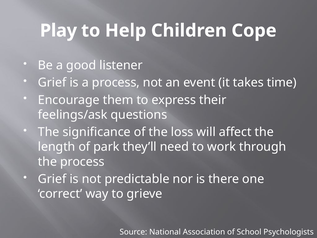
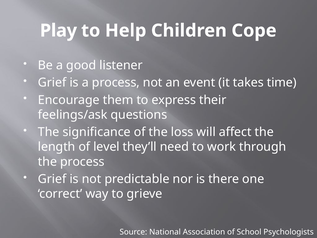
park: park -> level (106, 147)
